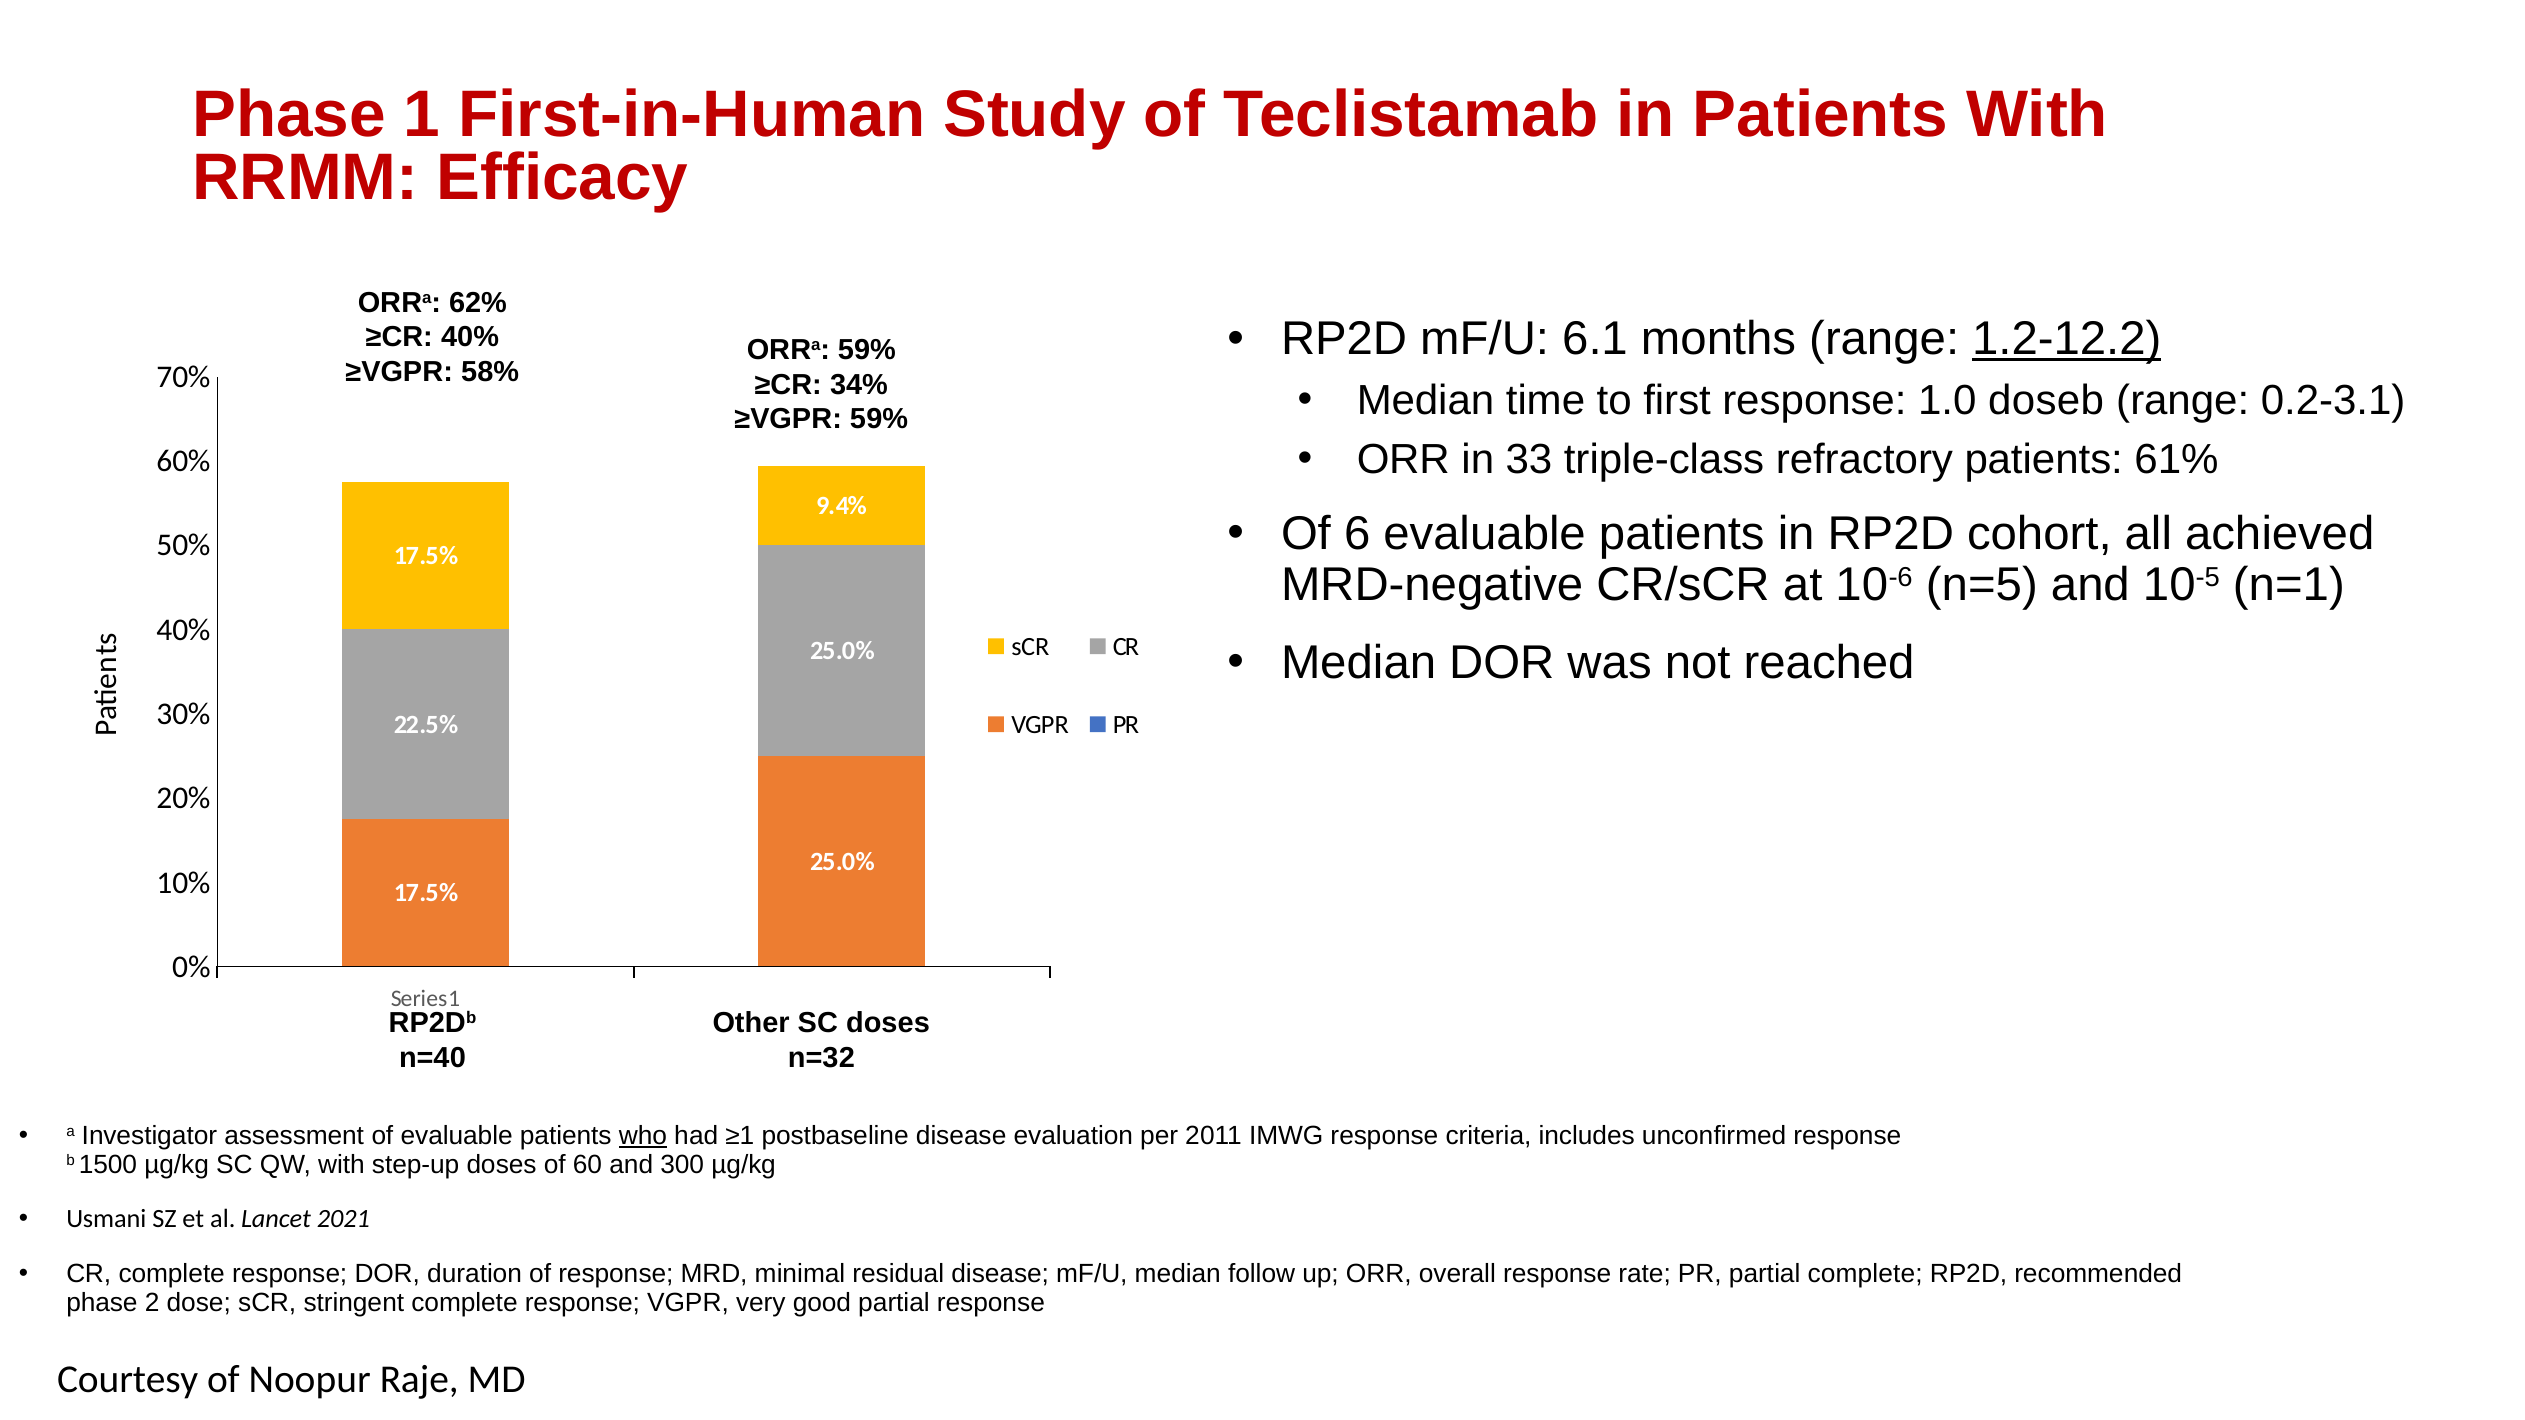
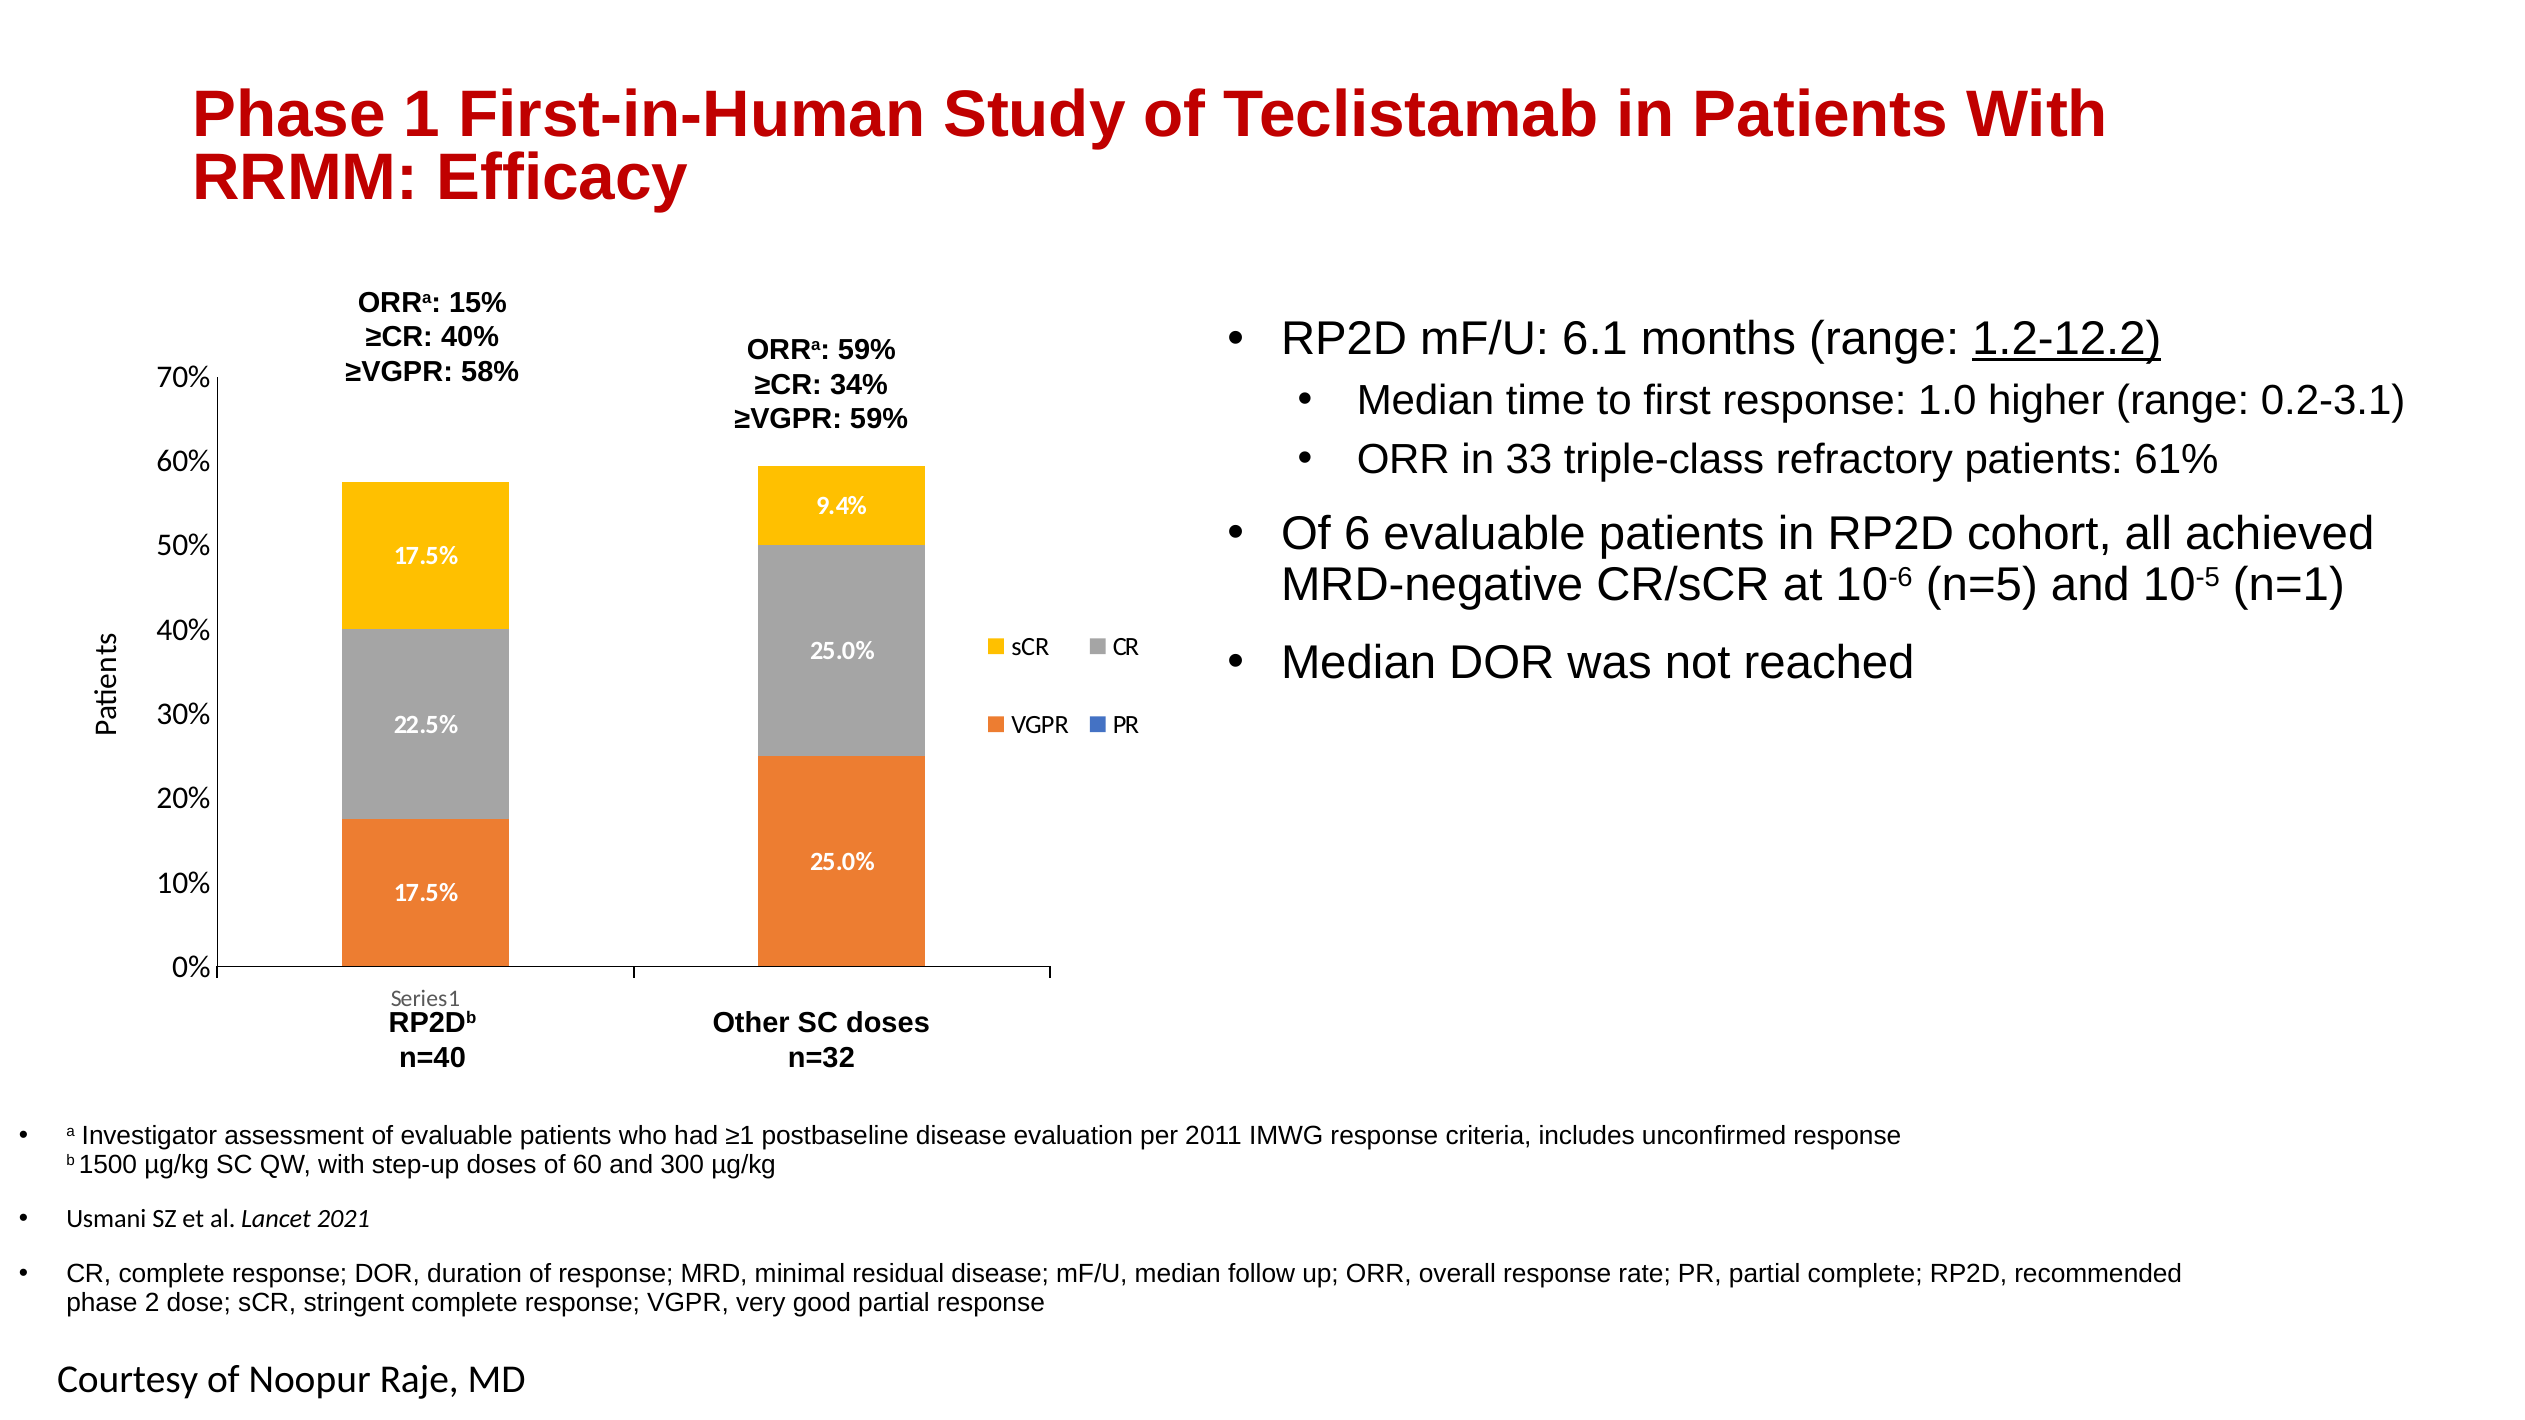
62%: 62% -> 15% (478, 303)
doseb: doseb -> higher (2046, 401)
who underline: present -> none (643, 1136)
